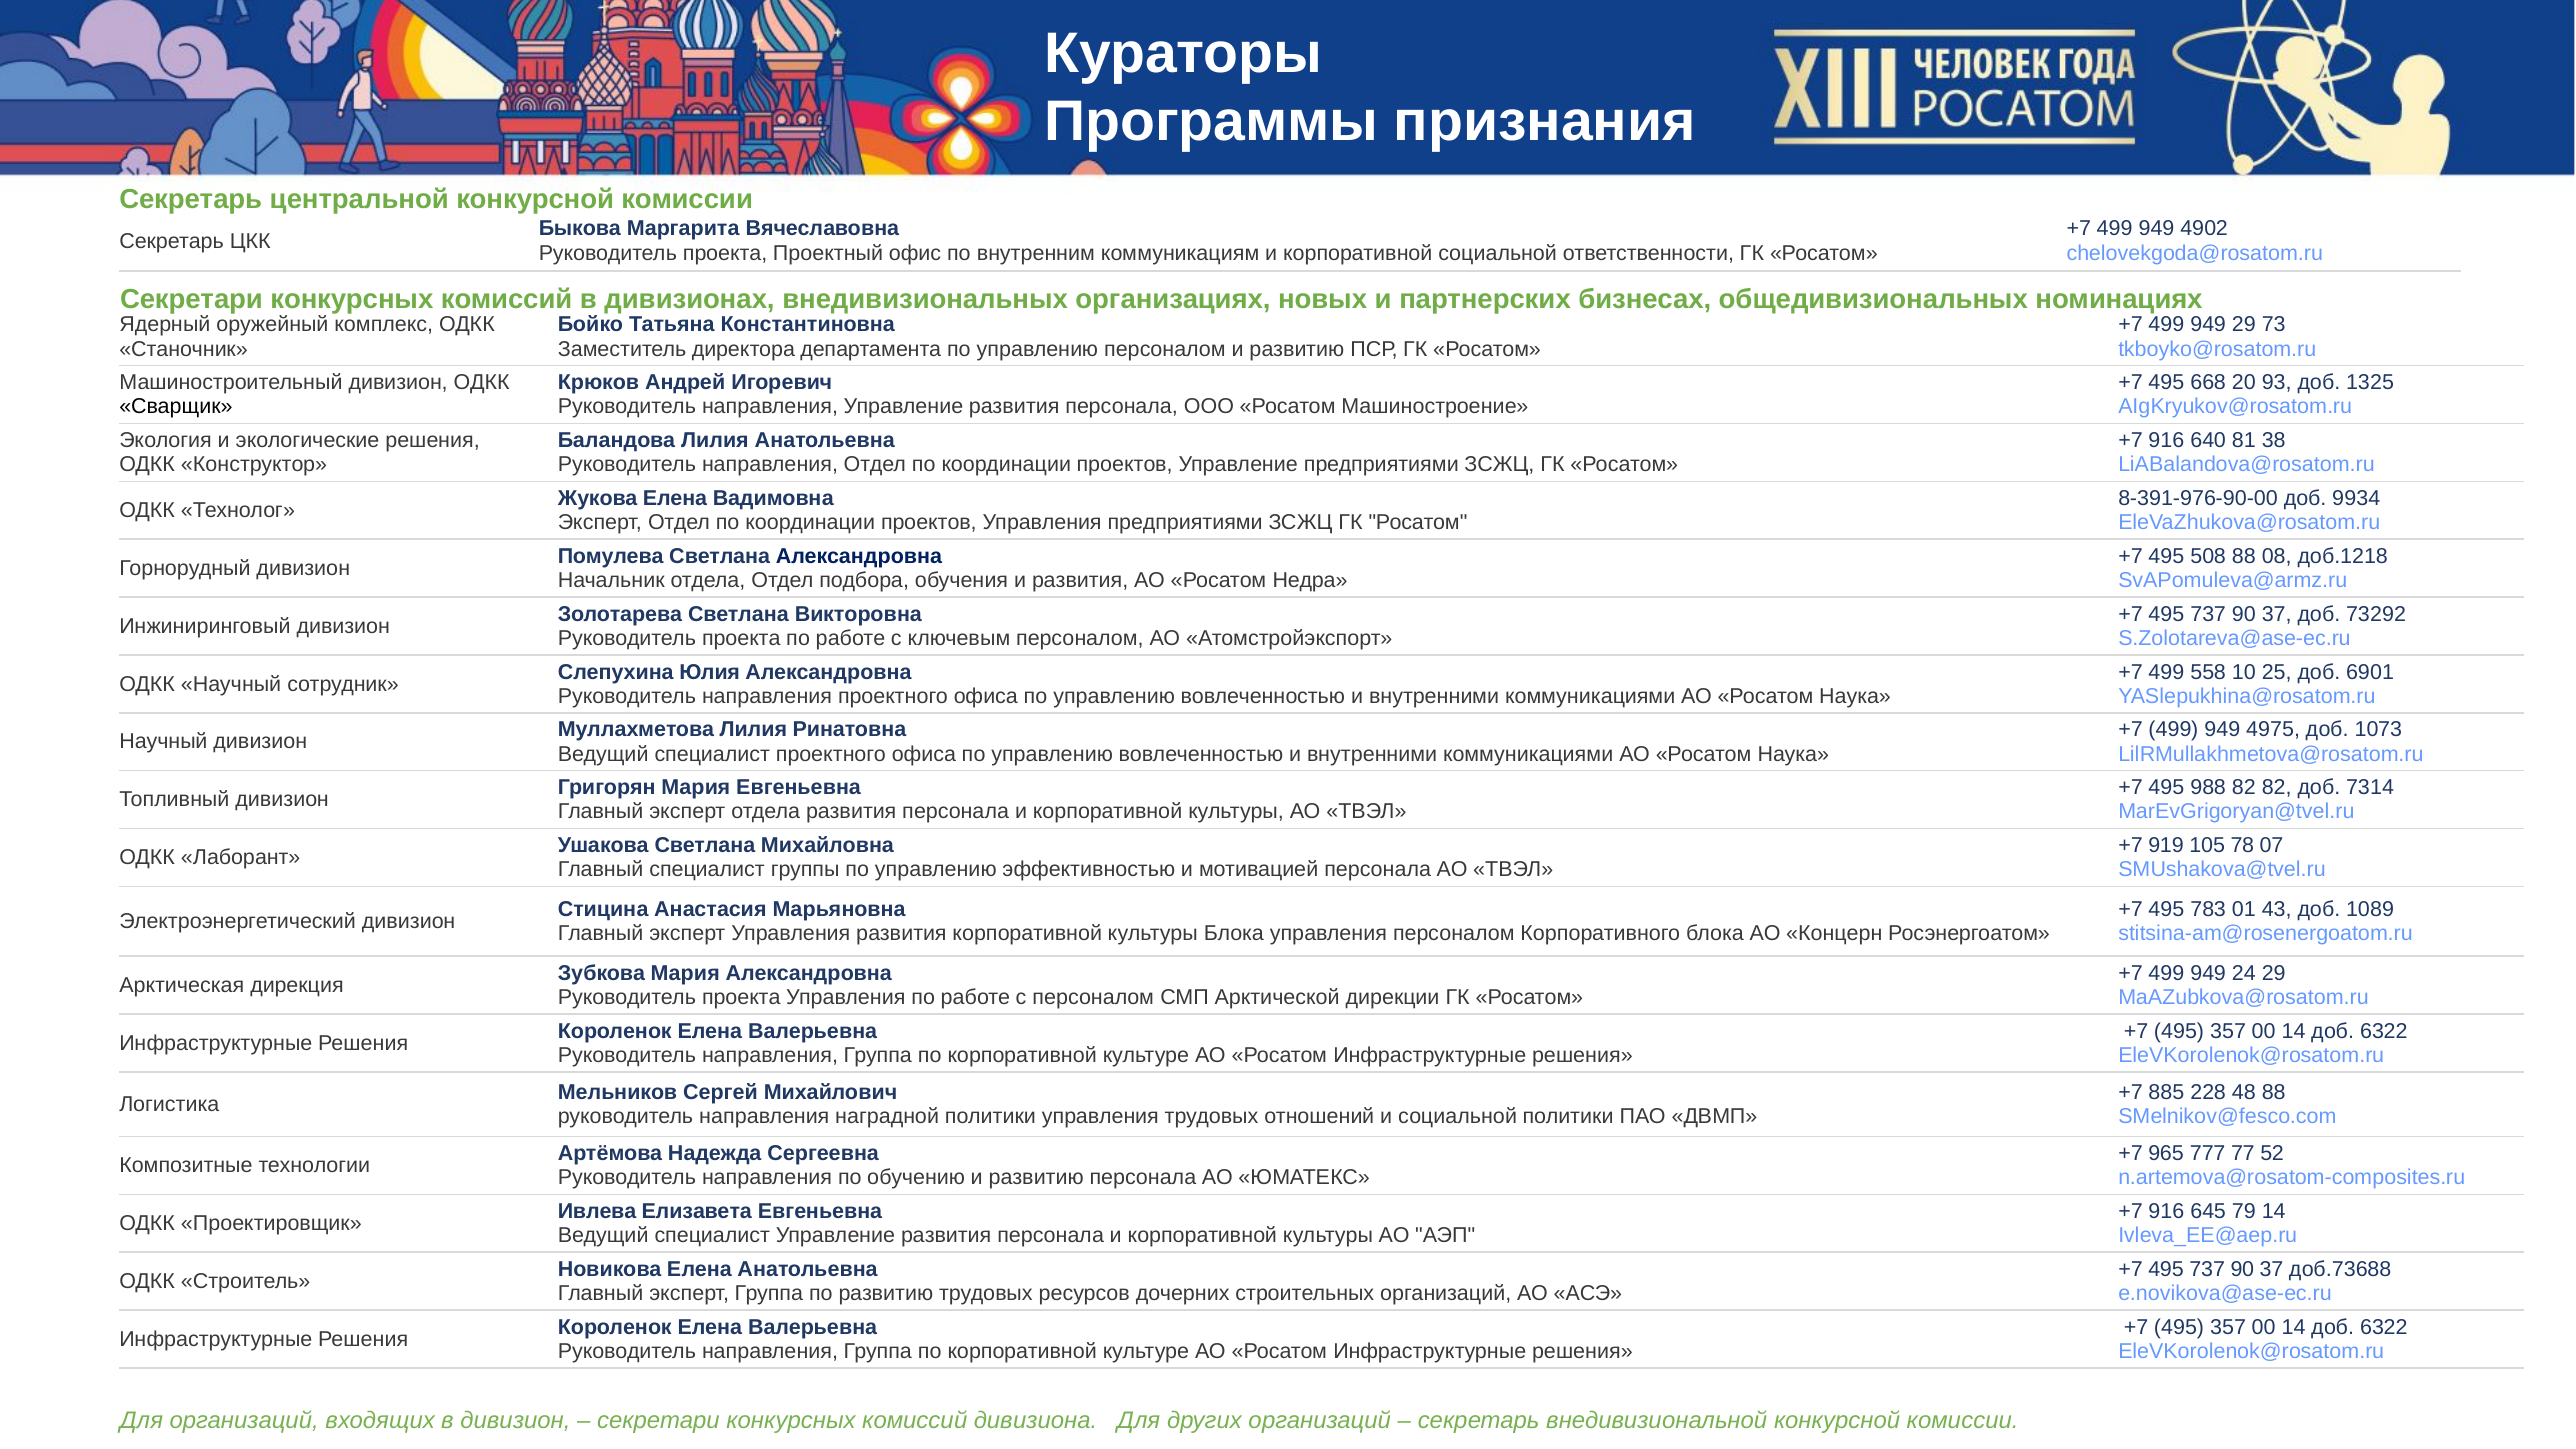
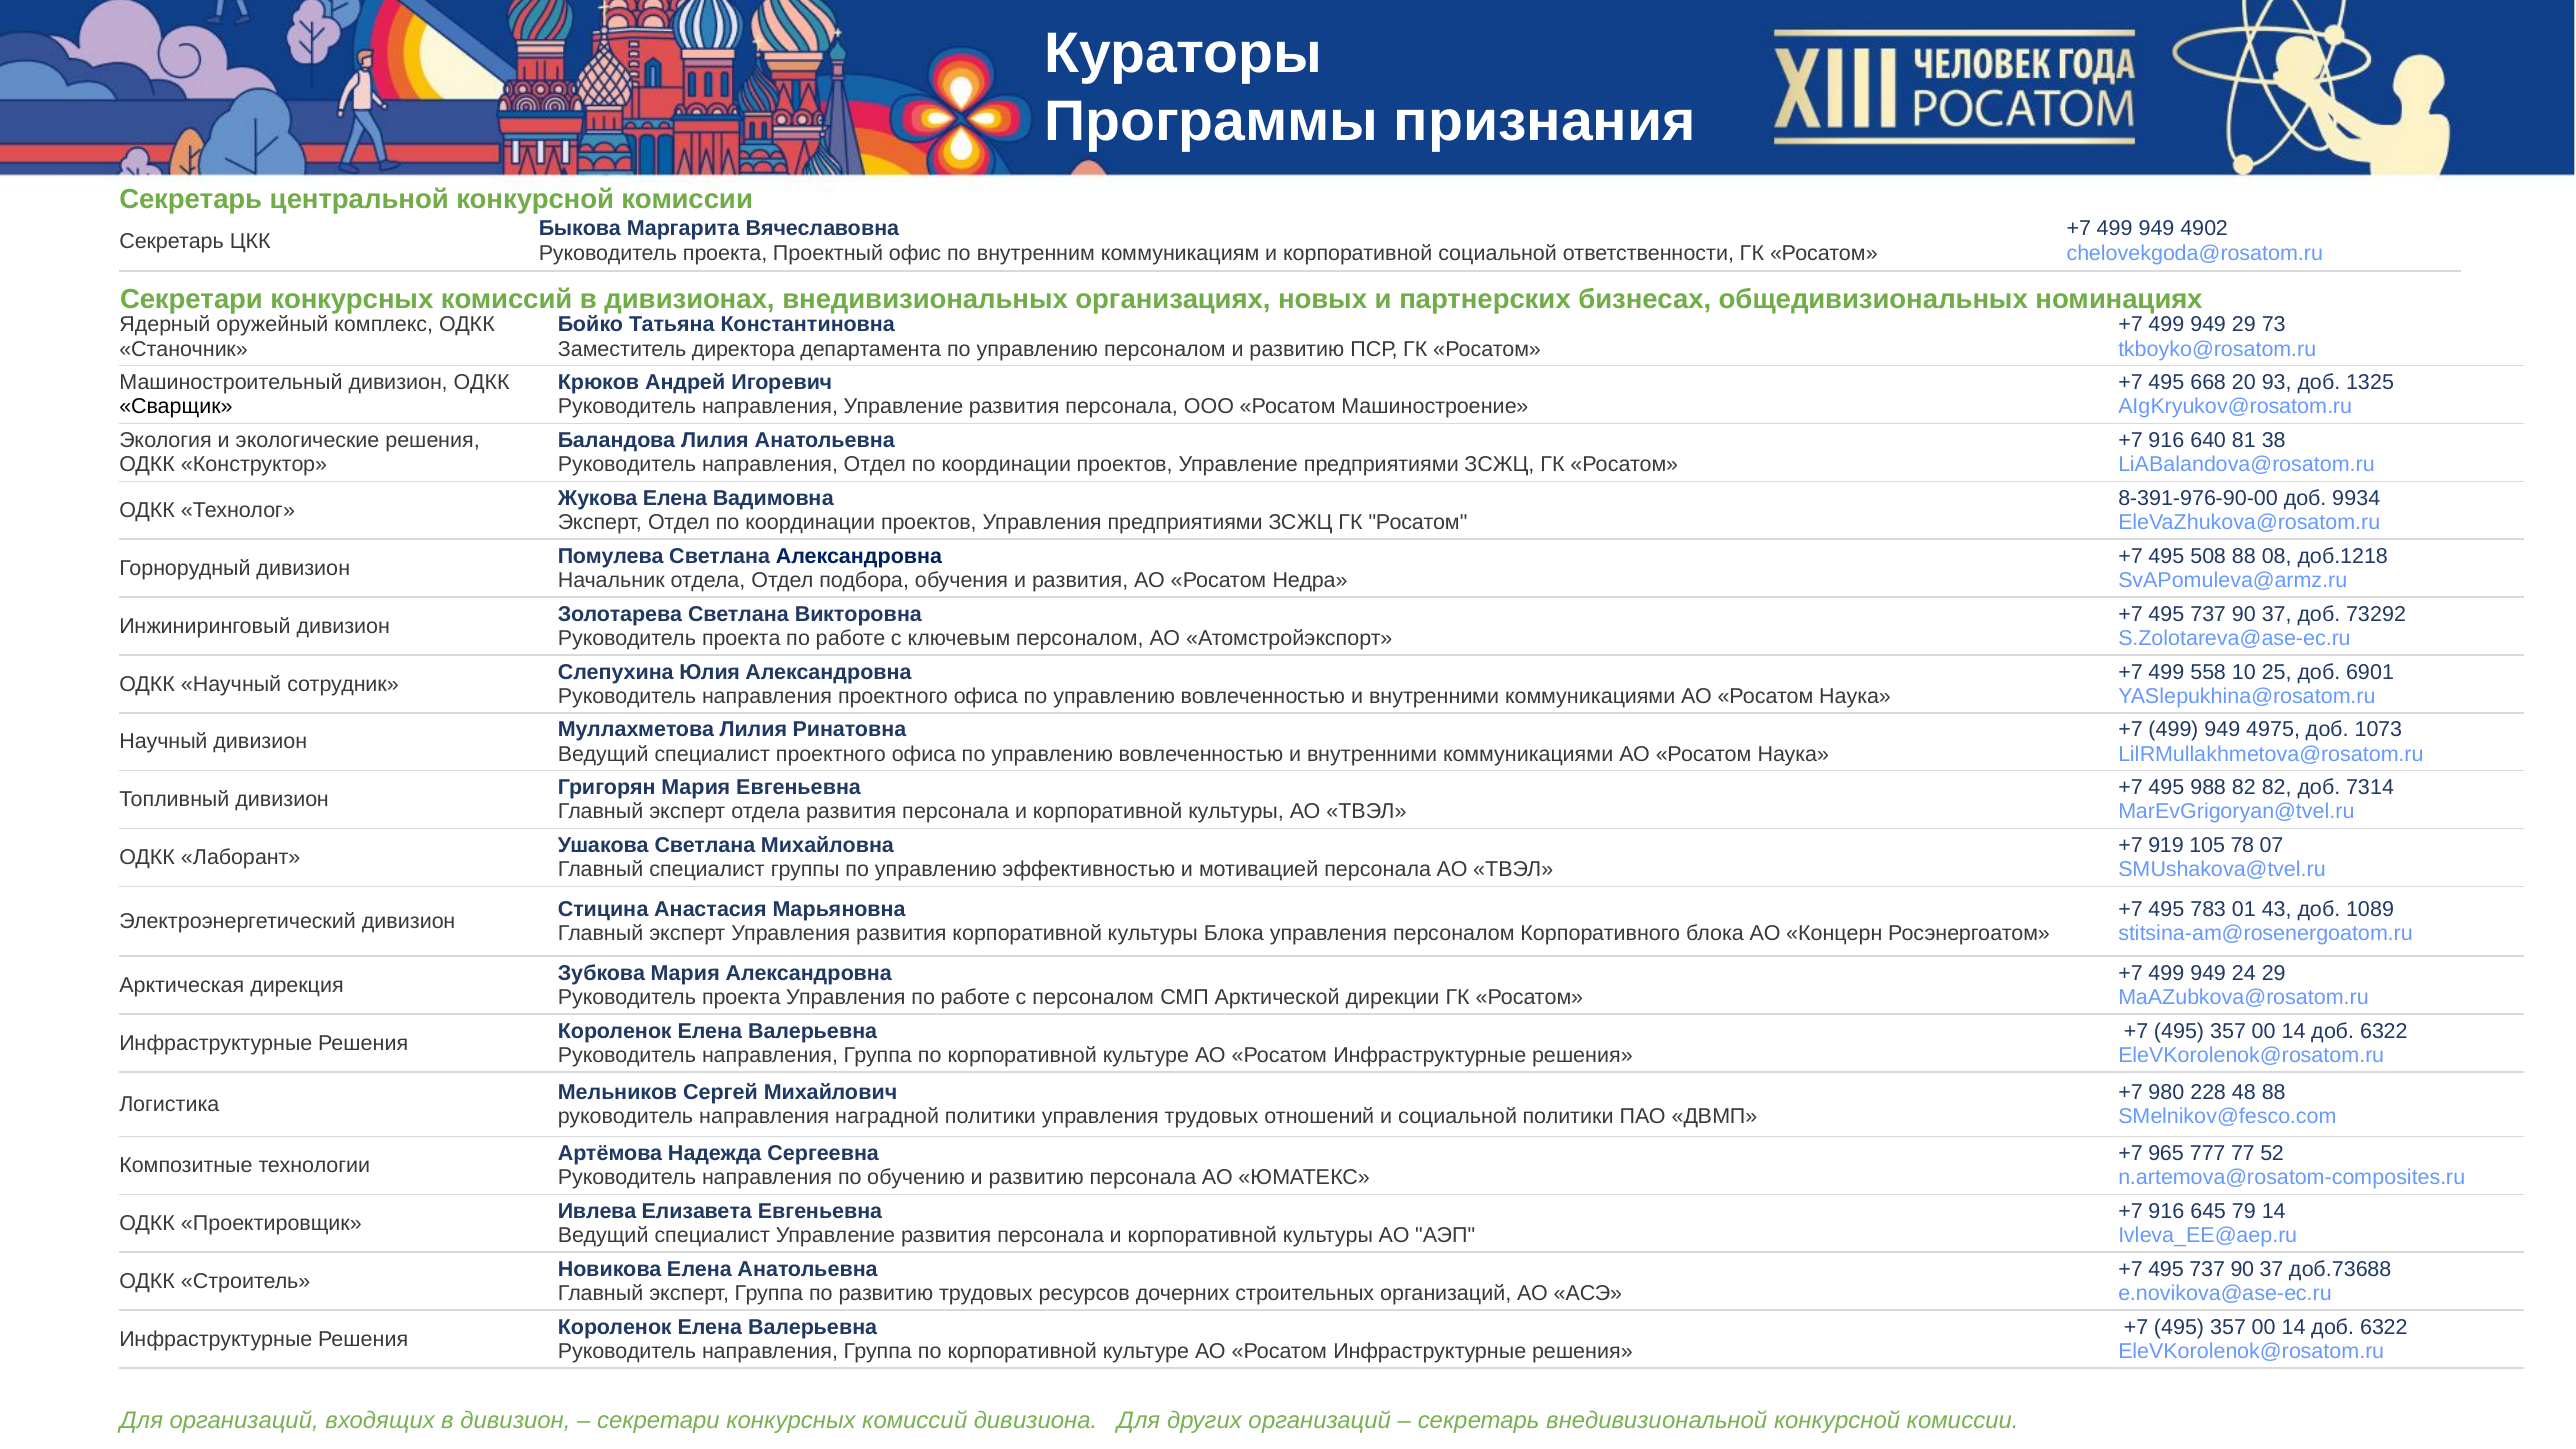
885: 885 -> 980 (2166, 1092)
